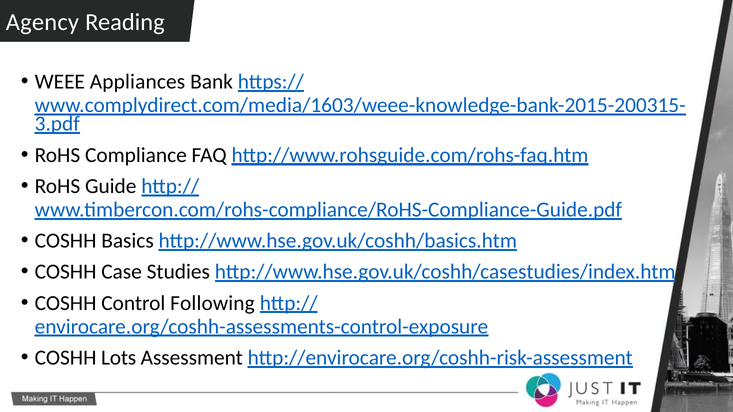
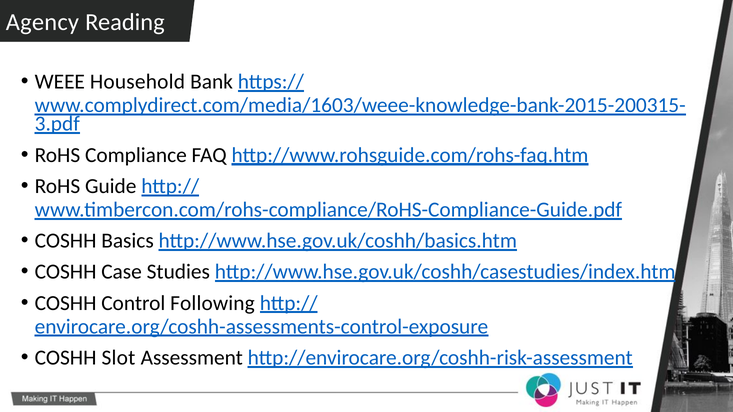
Appliances: Appliances -> Household (137, 82)
Lots: Lots -> Slot (118, 358)
